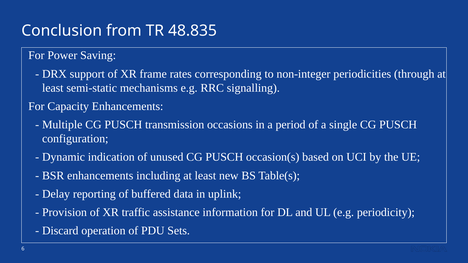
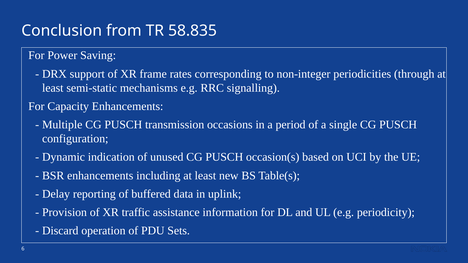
48.835: 48.835 -> 58.835 (193, 31)
